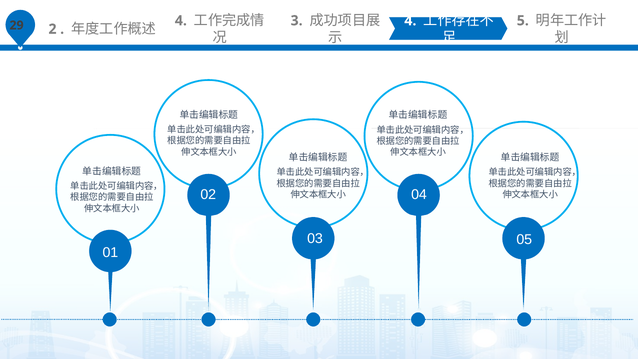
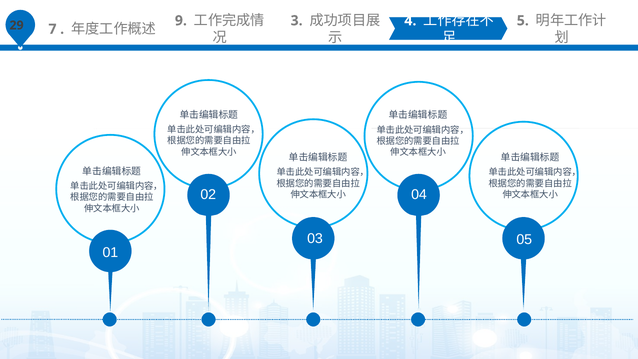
2: 2 -> 7 (53, 29)
4: 4 -> 9 (181, 21)
